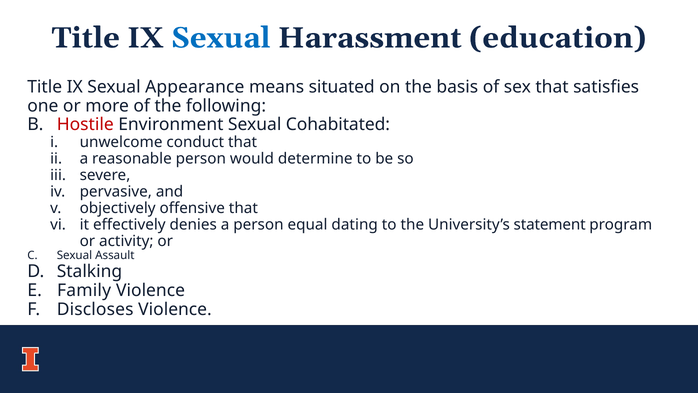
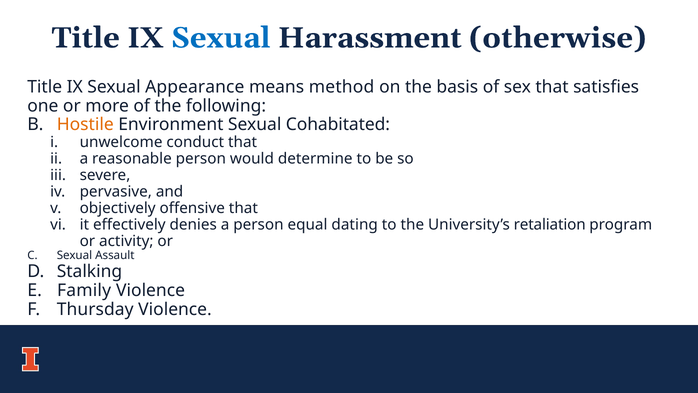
education: education -> otherwise (558, 38)
situated: situated -> method (342, 87)
Hostile colour: red -> orange (85, 125)
statement: statement -> retaliation (550, 224)
Discloses: Discloses -> Thursday (95, 309)
